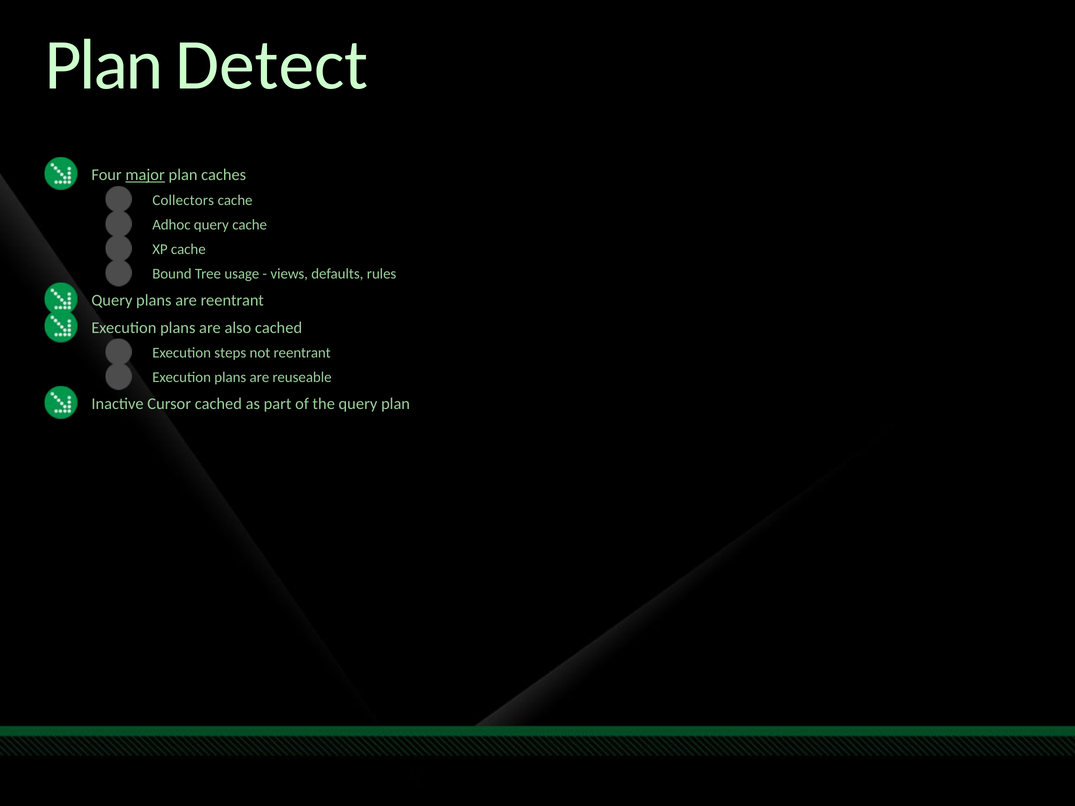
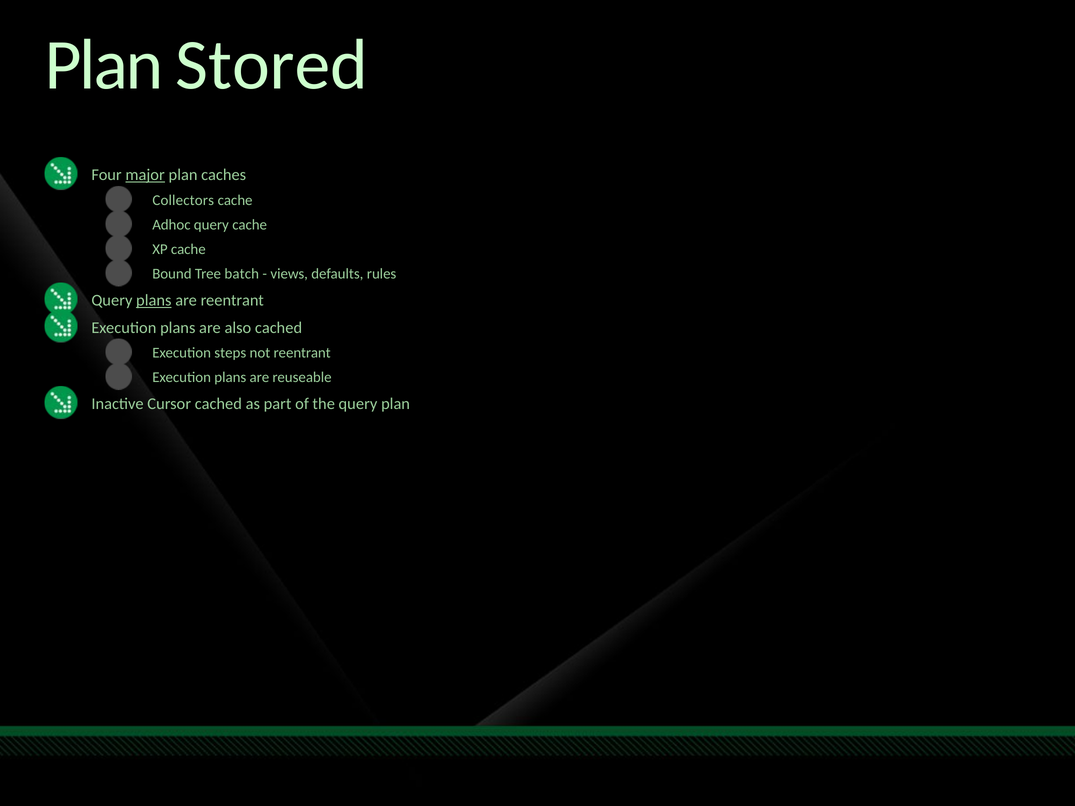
Detect: Detect -> Stored (272, 65)
usage: usage -> batch (242, 274)
plans underline: none -> present (154, 300)
